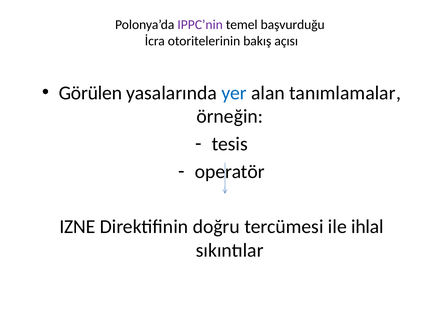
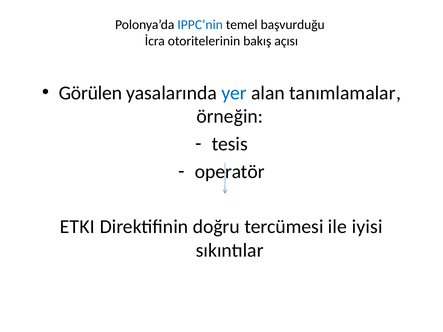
IPPC’nin colour: purple -> blue (200, 25)
IZNE: IZNE -> ETKI (77, 227)
ihlal: ihlal -> iyisi (367, 227)
